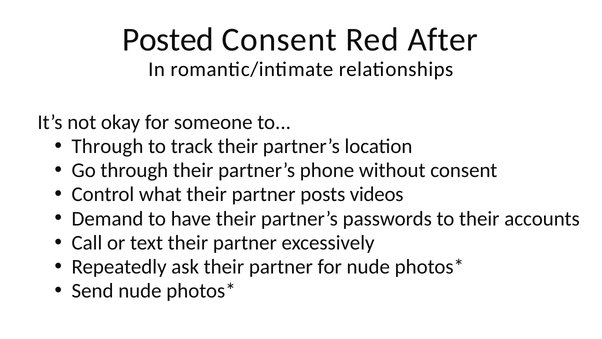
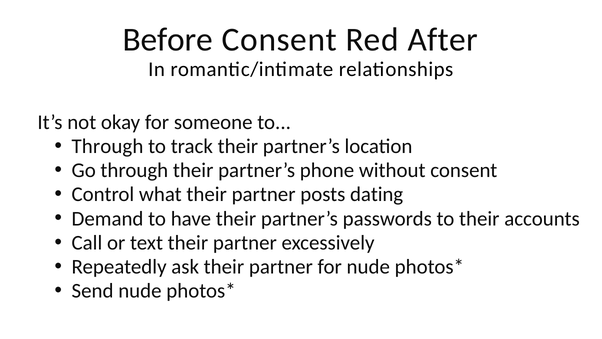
Posted: Posted -> Before (168, 39)
videos: videos -> dating (377, 194)
